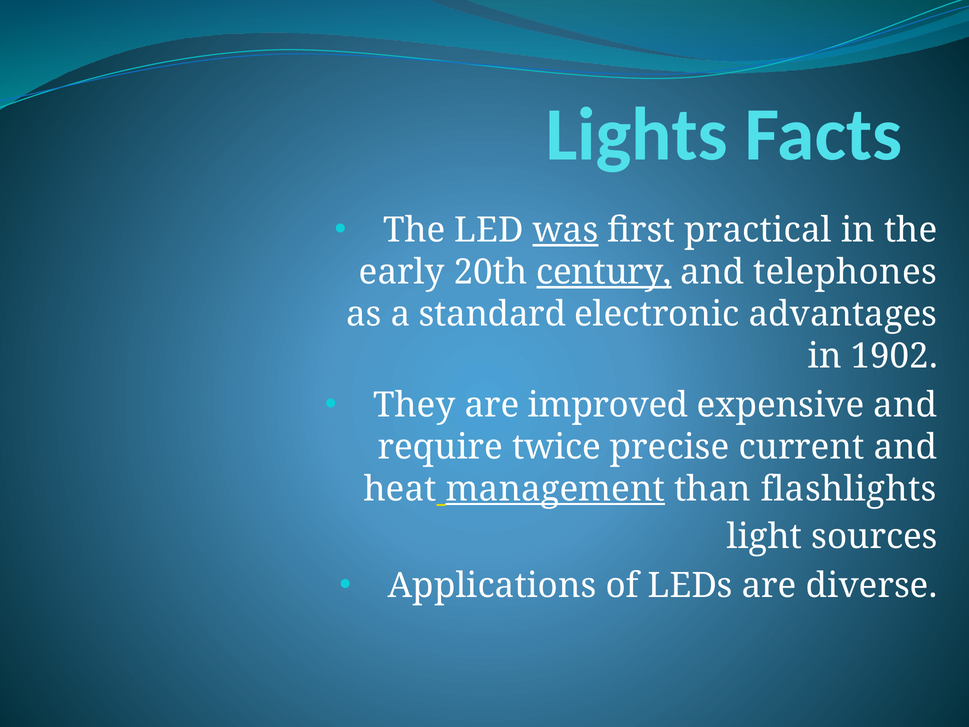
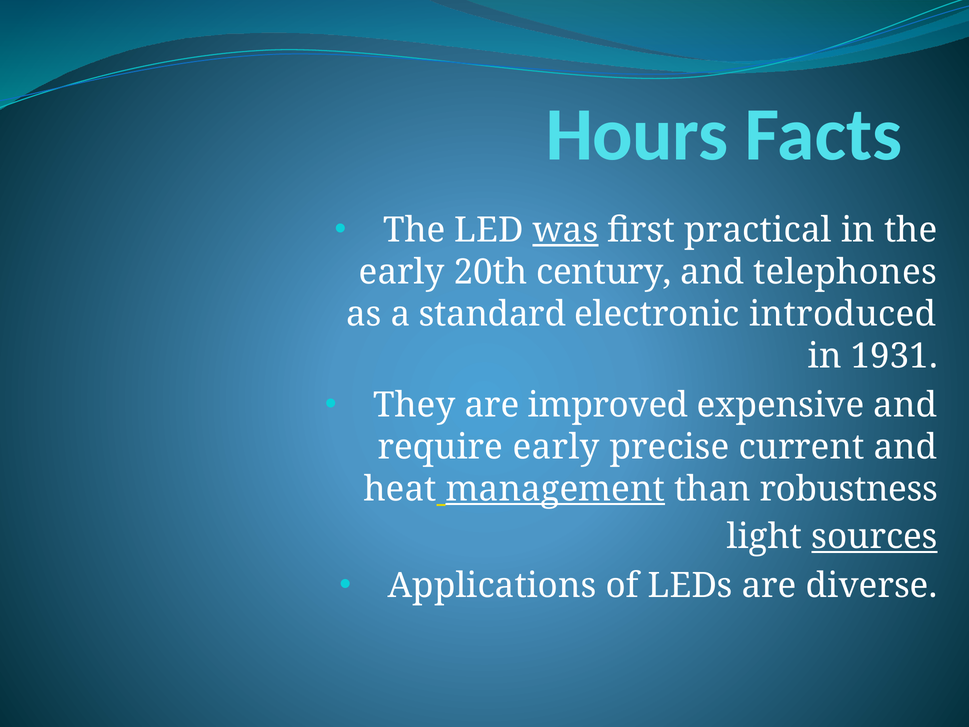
Lights: Lights -> Hours (637, 135)
century underline: present -> none (604, 272)
advantages: advantages -> introduced (843, 314)
1902: 1902 -> 1931 (894, 356)
require twice: twice -> early (556, 447)
flashlights: flashlights -> robustness (849, 489)
sources underline: none -> present (875, 537)
